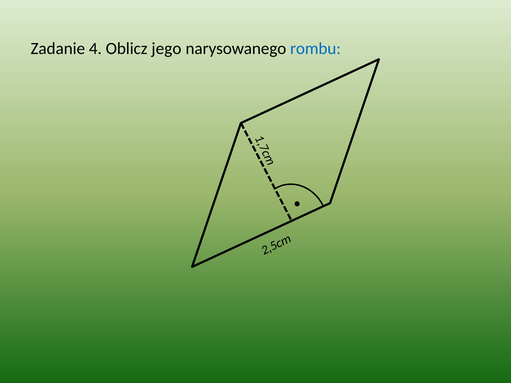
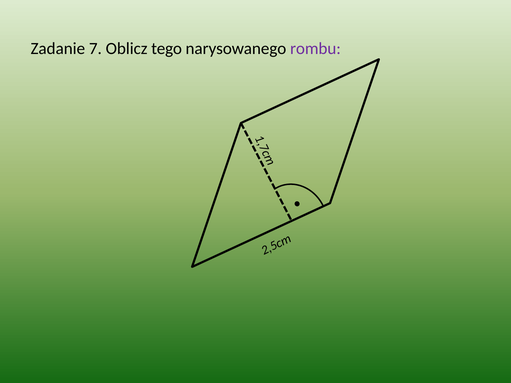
Zadanie 4: 4 -> 7 (95, 48)
jego: jego -> tego (167, 48)
rombu colour: blue -> purple (315, 48)
